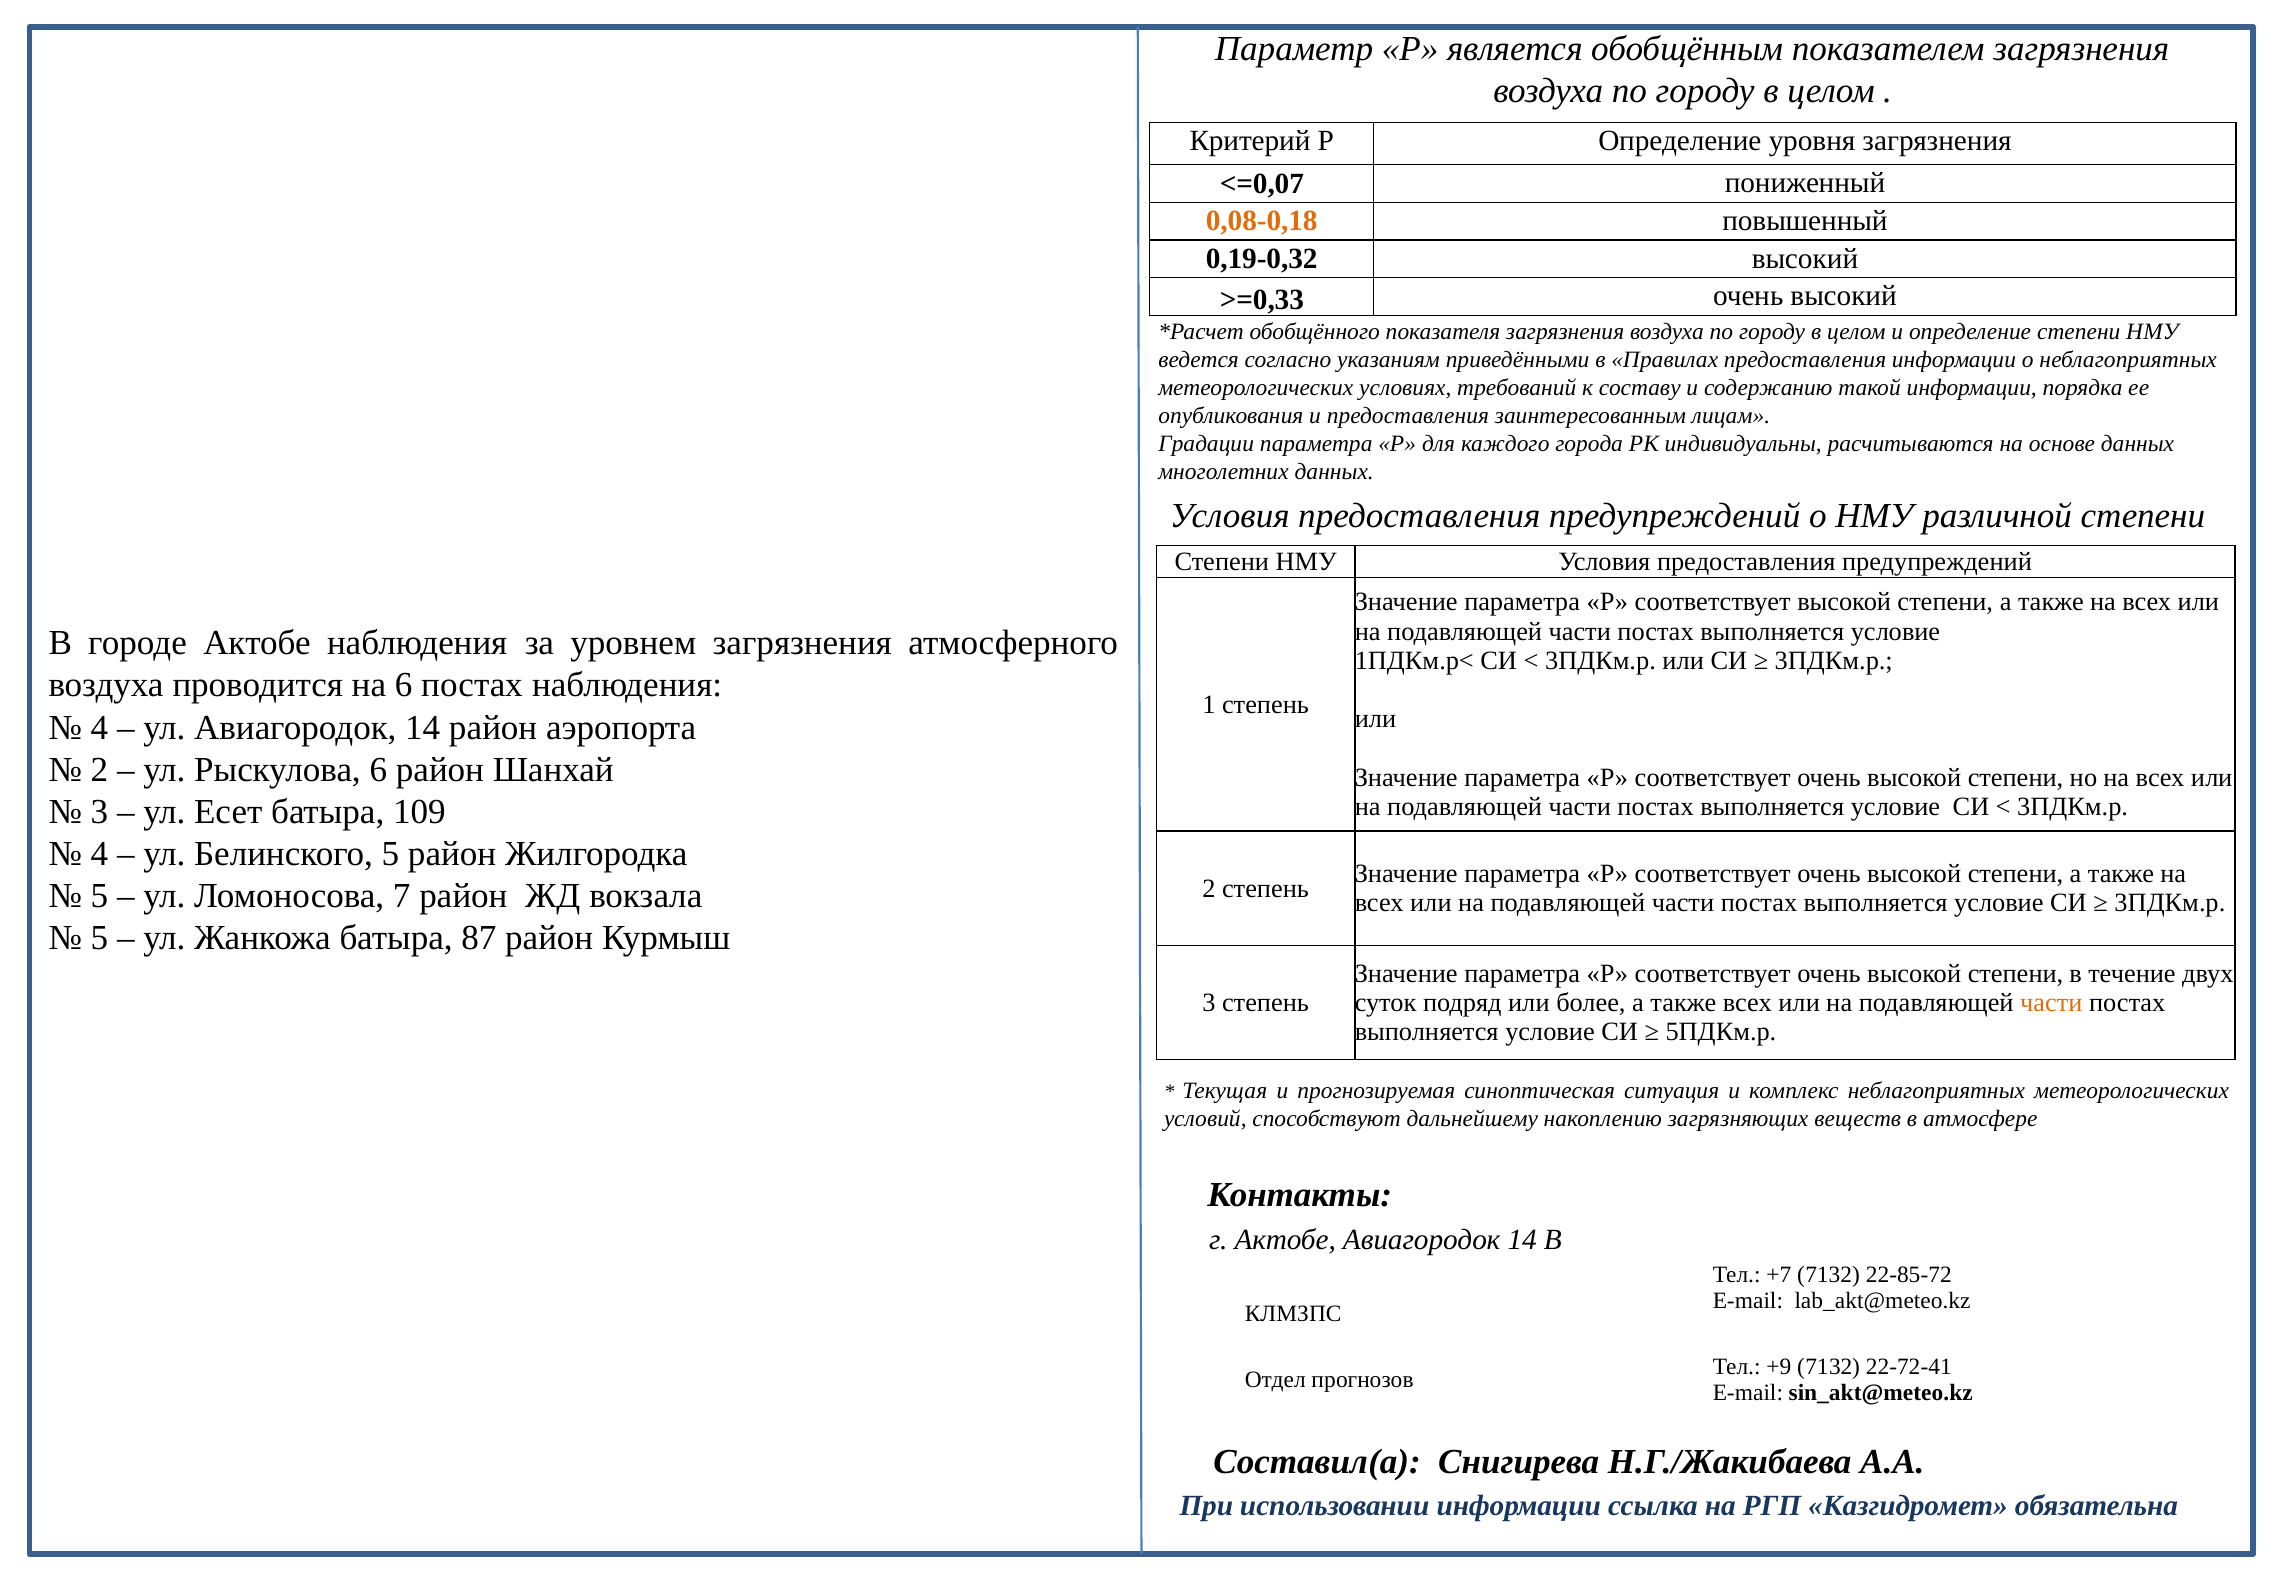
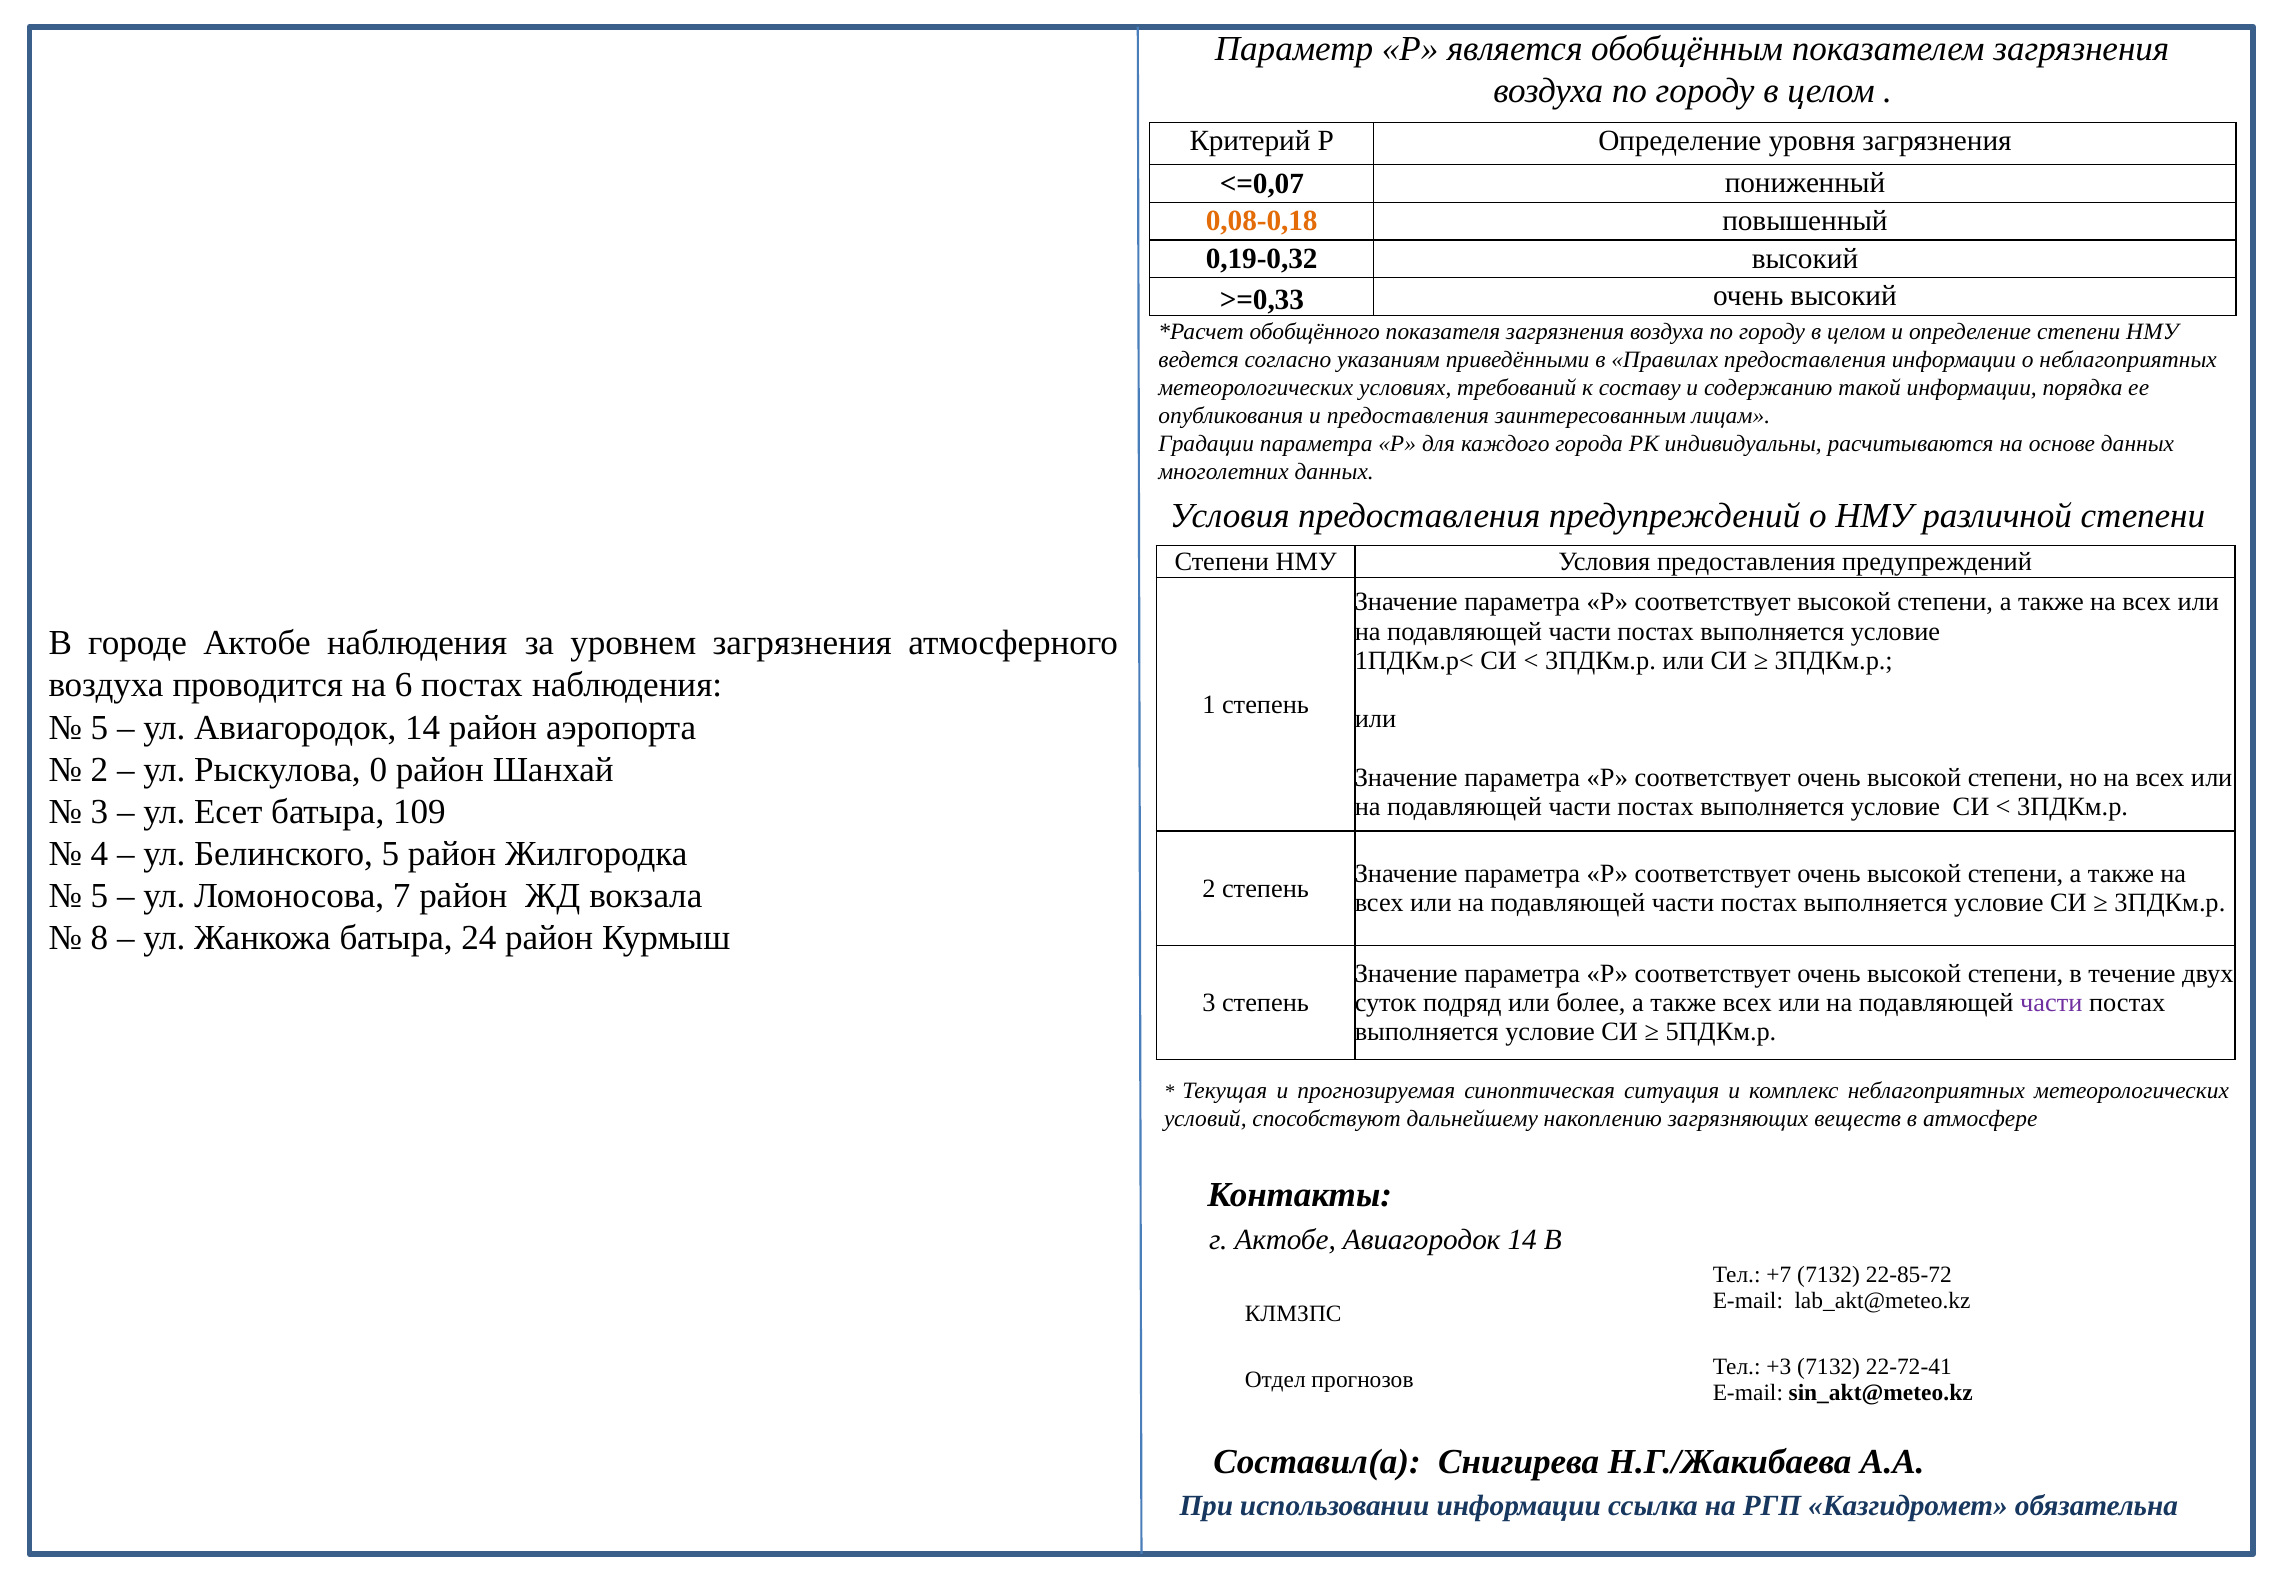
4: 4 -> 5 (99, 727)
Рыскулова 6: 6 -> 0 (378, 769)
5: 5 -> 8 (99, 938)
87: 87 -> 24 (479, 938)
части colour: orange -> purple (2051, 1002)
+9: +9 -> +3 (1779, 1366)
